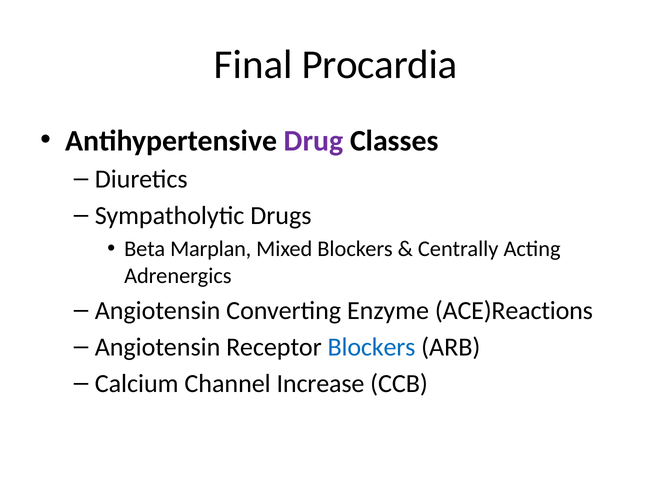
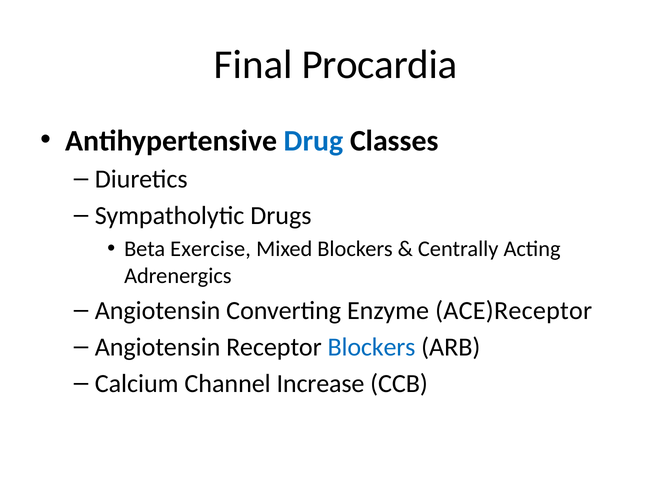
Drug colour: purple -> blue (314, 141)
Marplan: Marplan -> Exercise (211, 249)
ACE)Reactions: ACE)Reactions -> ACE)Receptor (514, 311)
